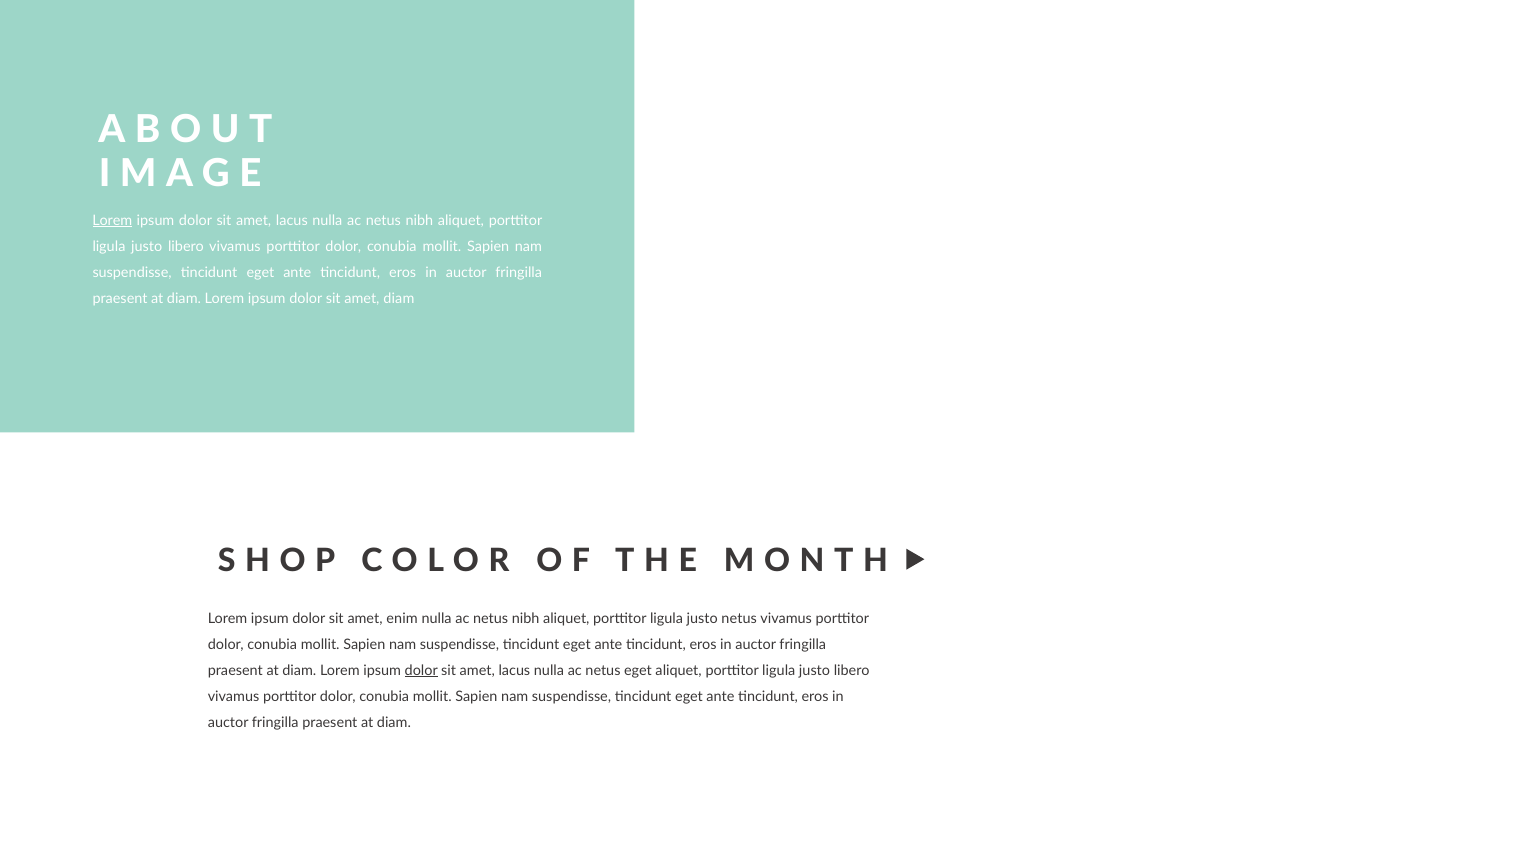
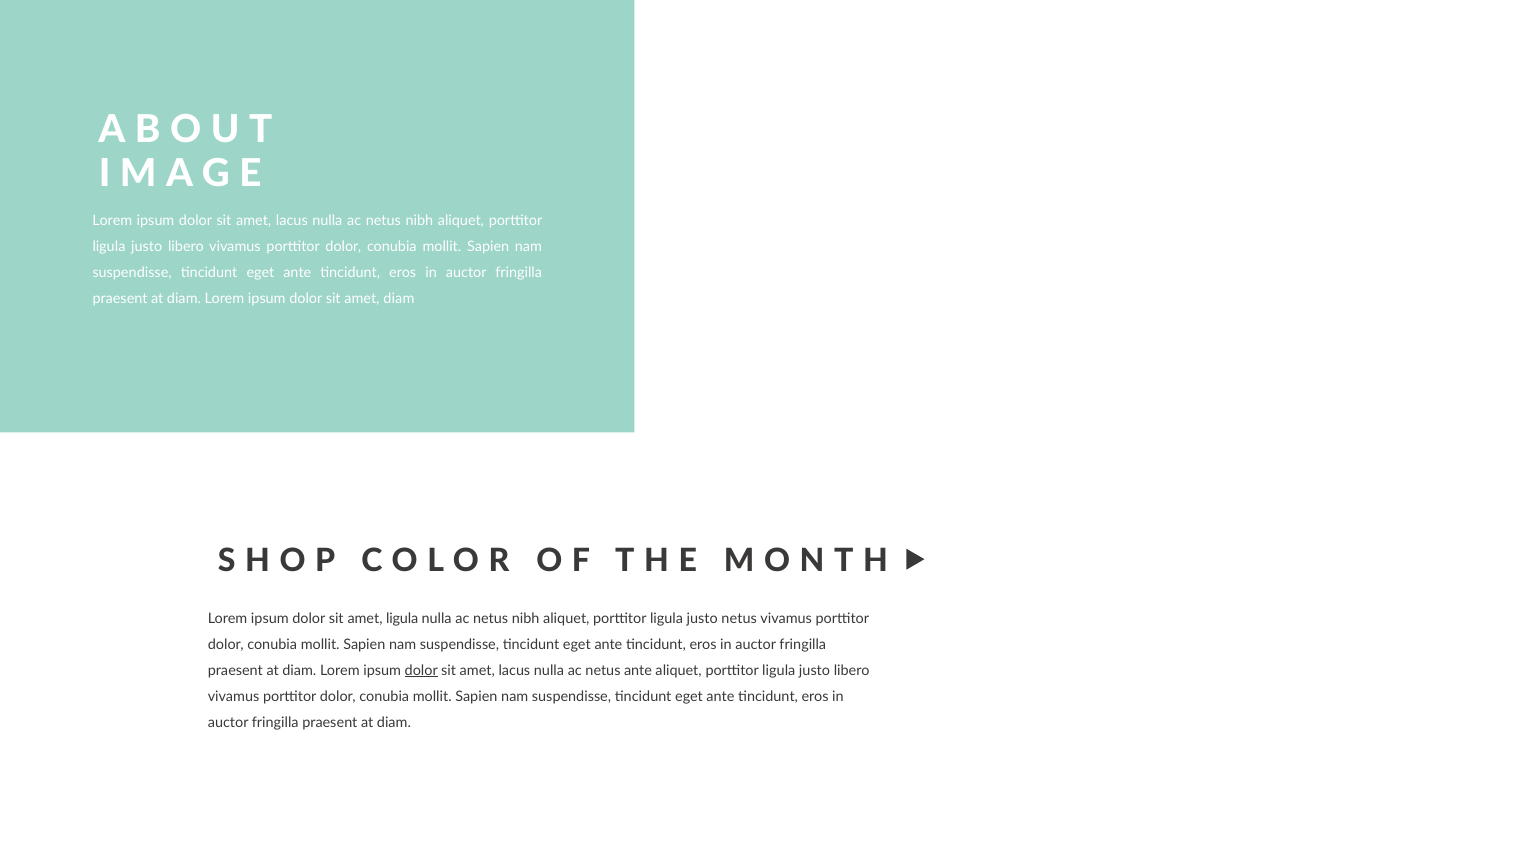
Lorem underline: present -> none (112, 221)
amet enim: enim -> ligula (402, 619)
netus eget: eget -> ante (638, 671)
